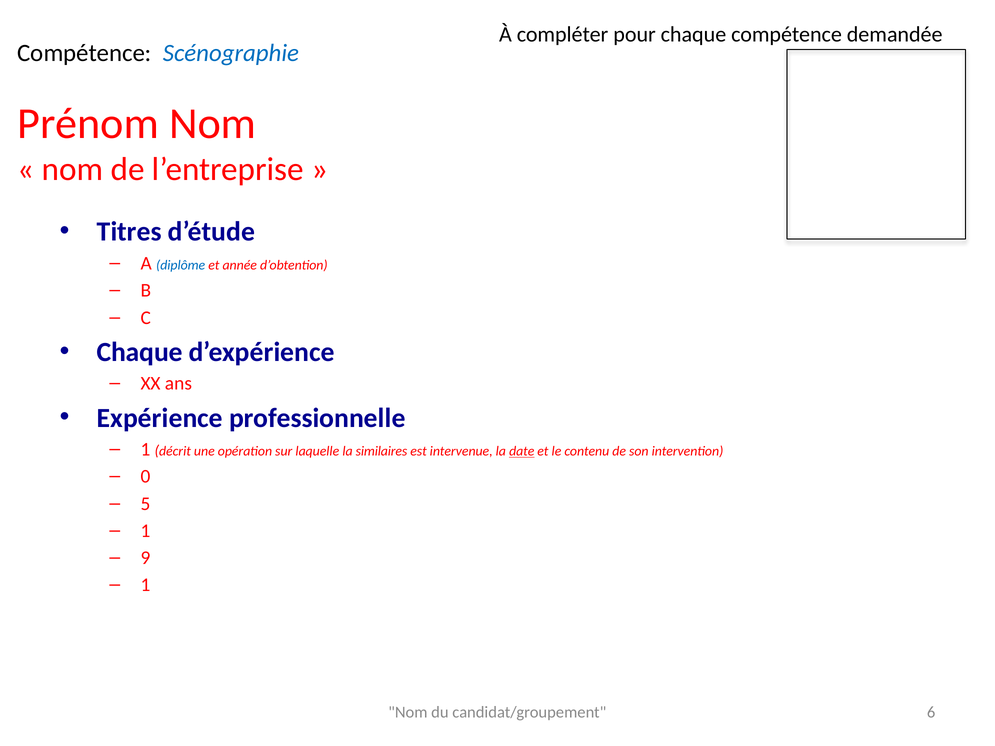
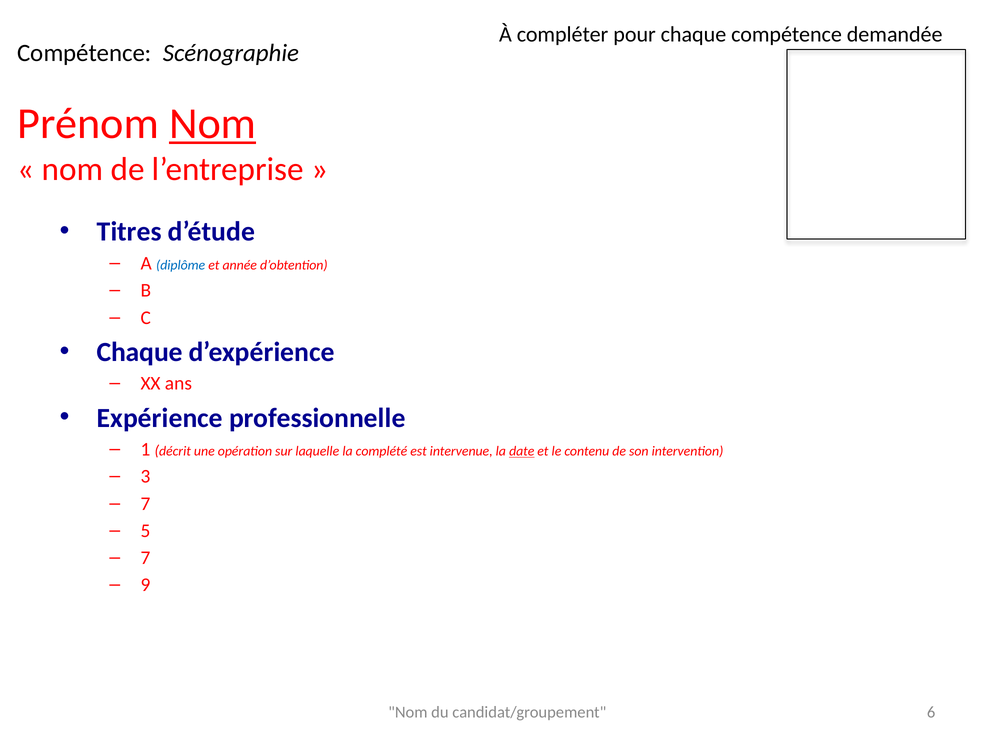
Scénographie colour: blue -> black (231, 53)
Nom underline: none -> present (213, 124)
similaires: similaires -> complété (381, 451)
0: 0 -> 3 (145, 477)
5: 5 -> 7 (145, 504)
1: 1 -> 5 (145, 531)
9: 9 -> 7 (145, 558)
1: 1 -> 9 (145, 585)
